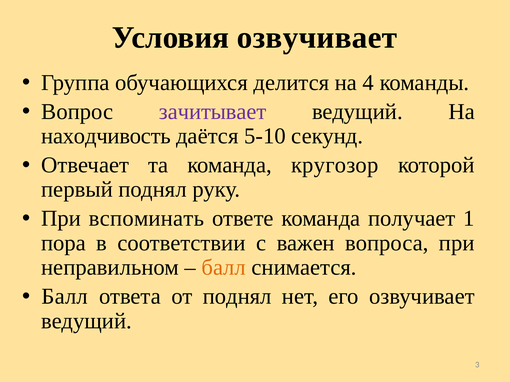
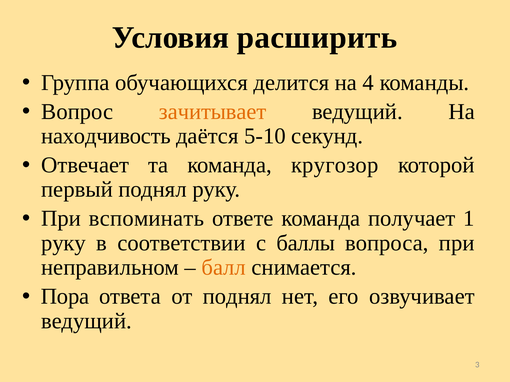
Условия озвучивает: озвучивает -> расширить (317, 37)
зачитывает colour: purple -> orange (213, 112)
пора: пора -> руку (64, 243)
важен: важен -> баллы (306, 243)
Балл: Балл -> Пора (65, 297)
